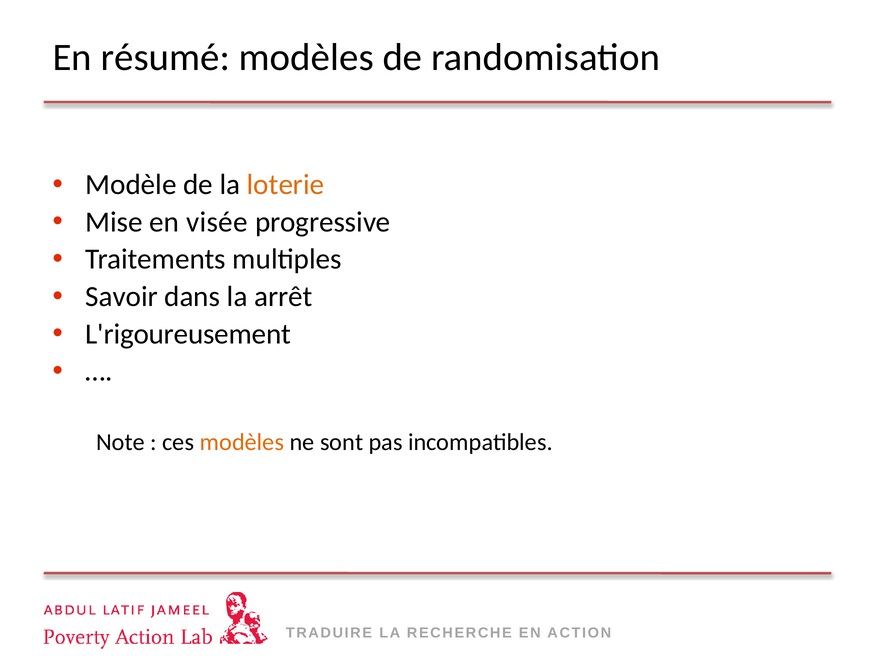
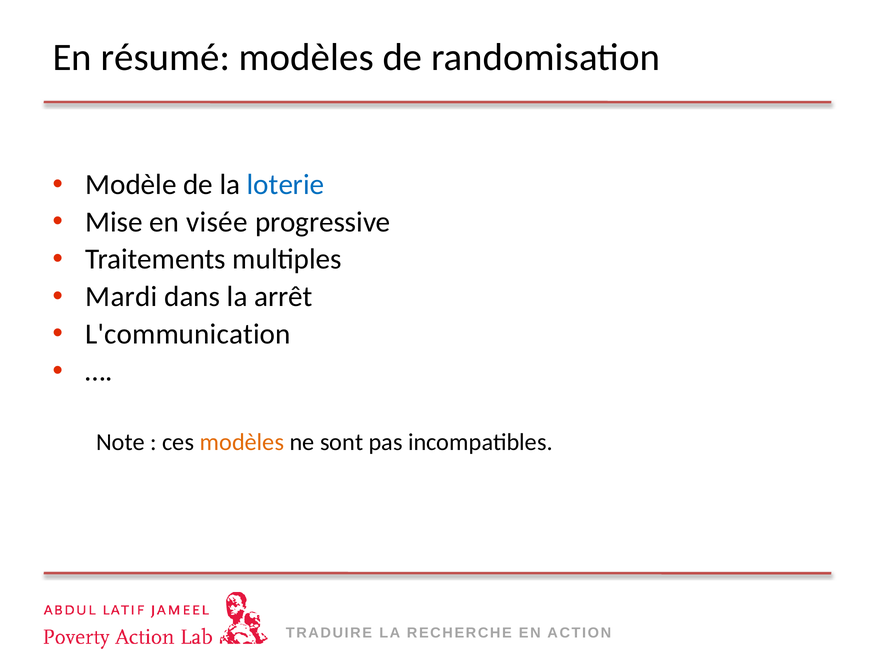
loterie colour: orange -> blue (286, 185)
Savoir: Savoir -> Mardi (121, 297)
L'rigoureusement: L'rigoureusement -> L'communication (188, 334)
